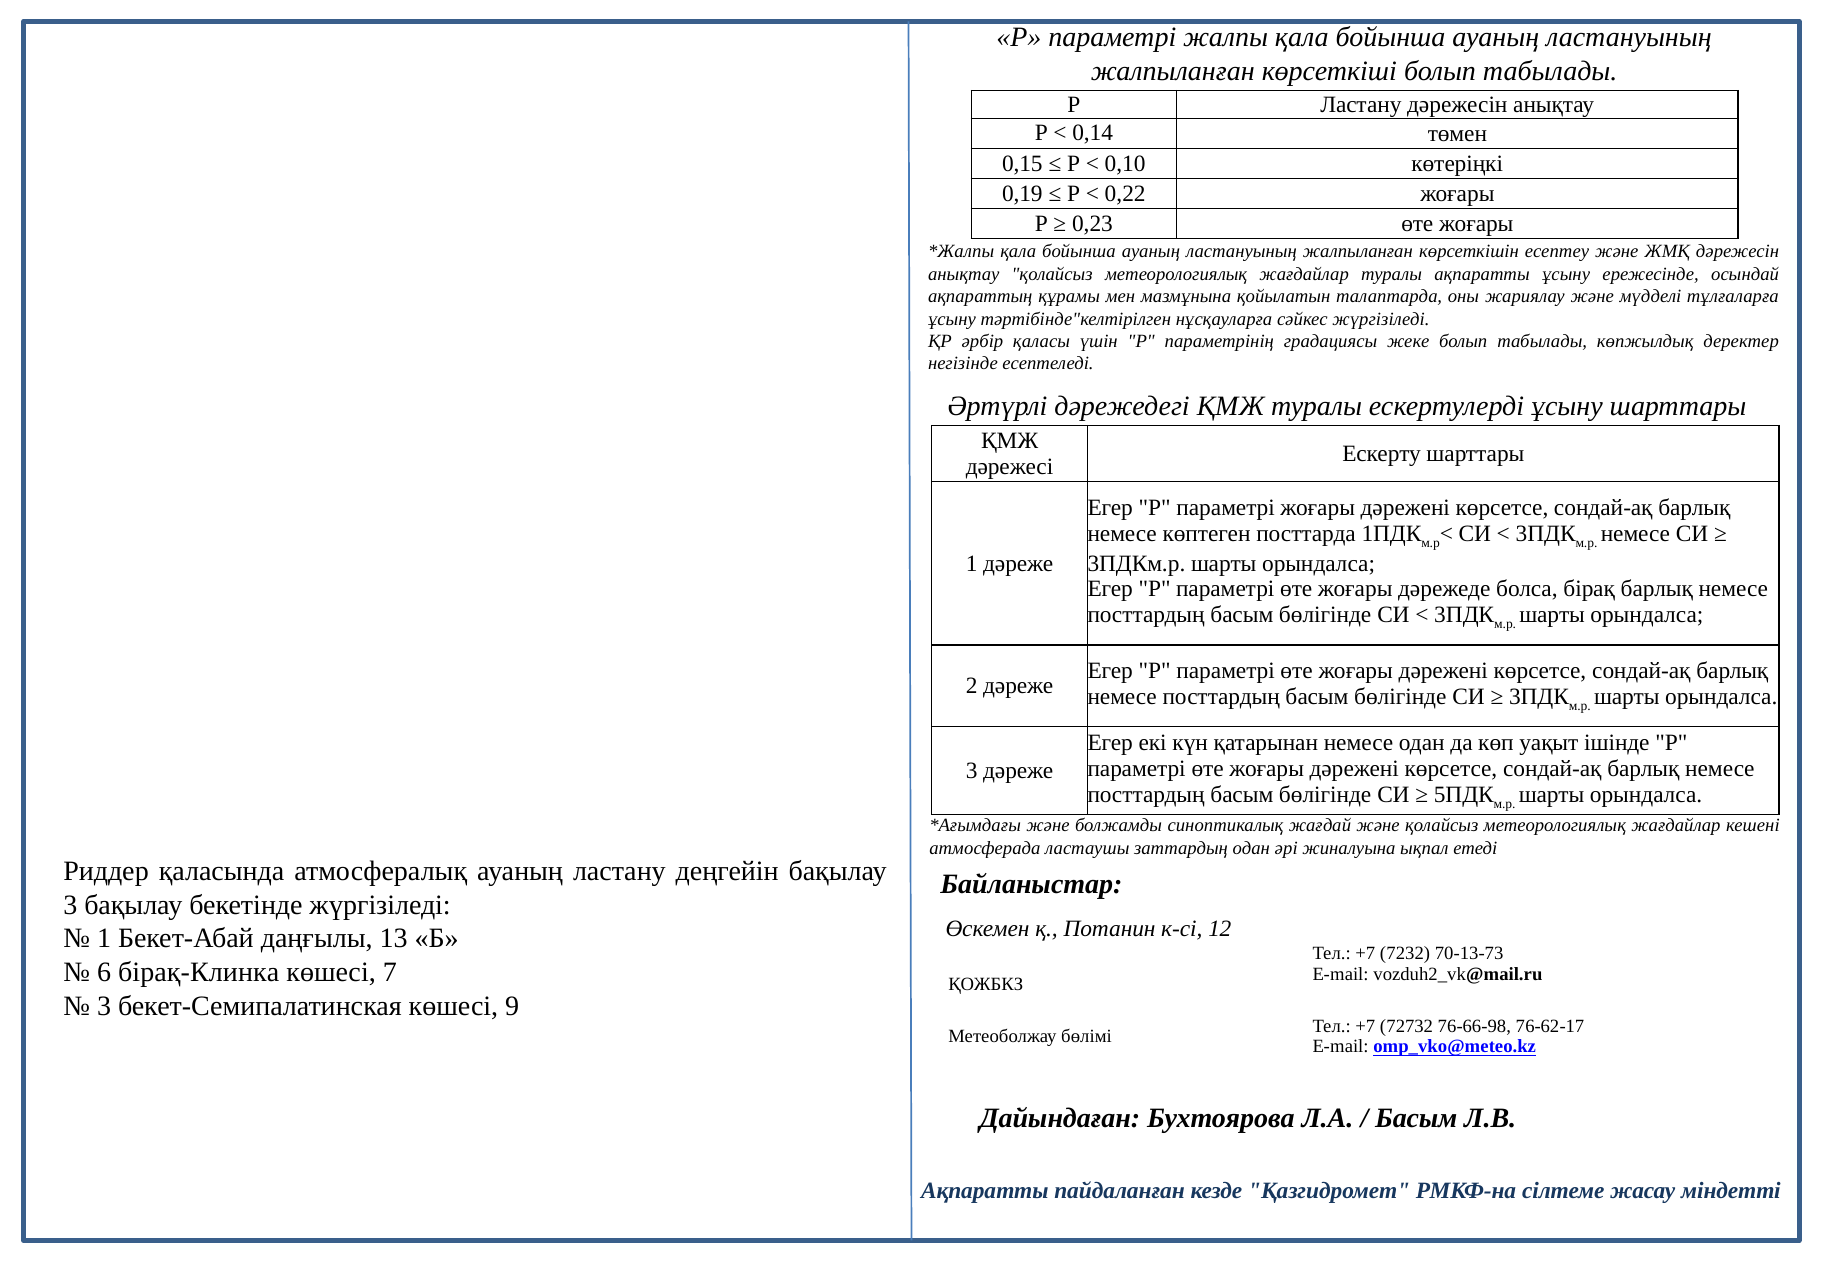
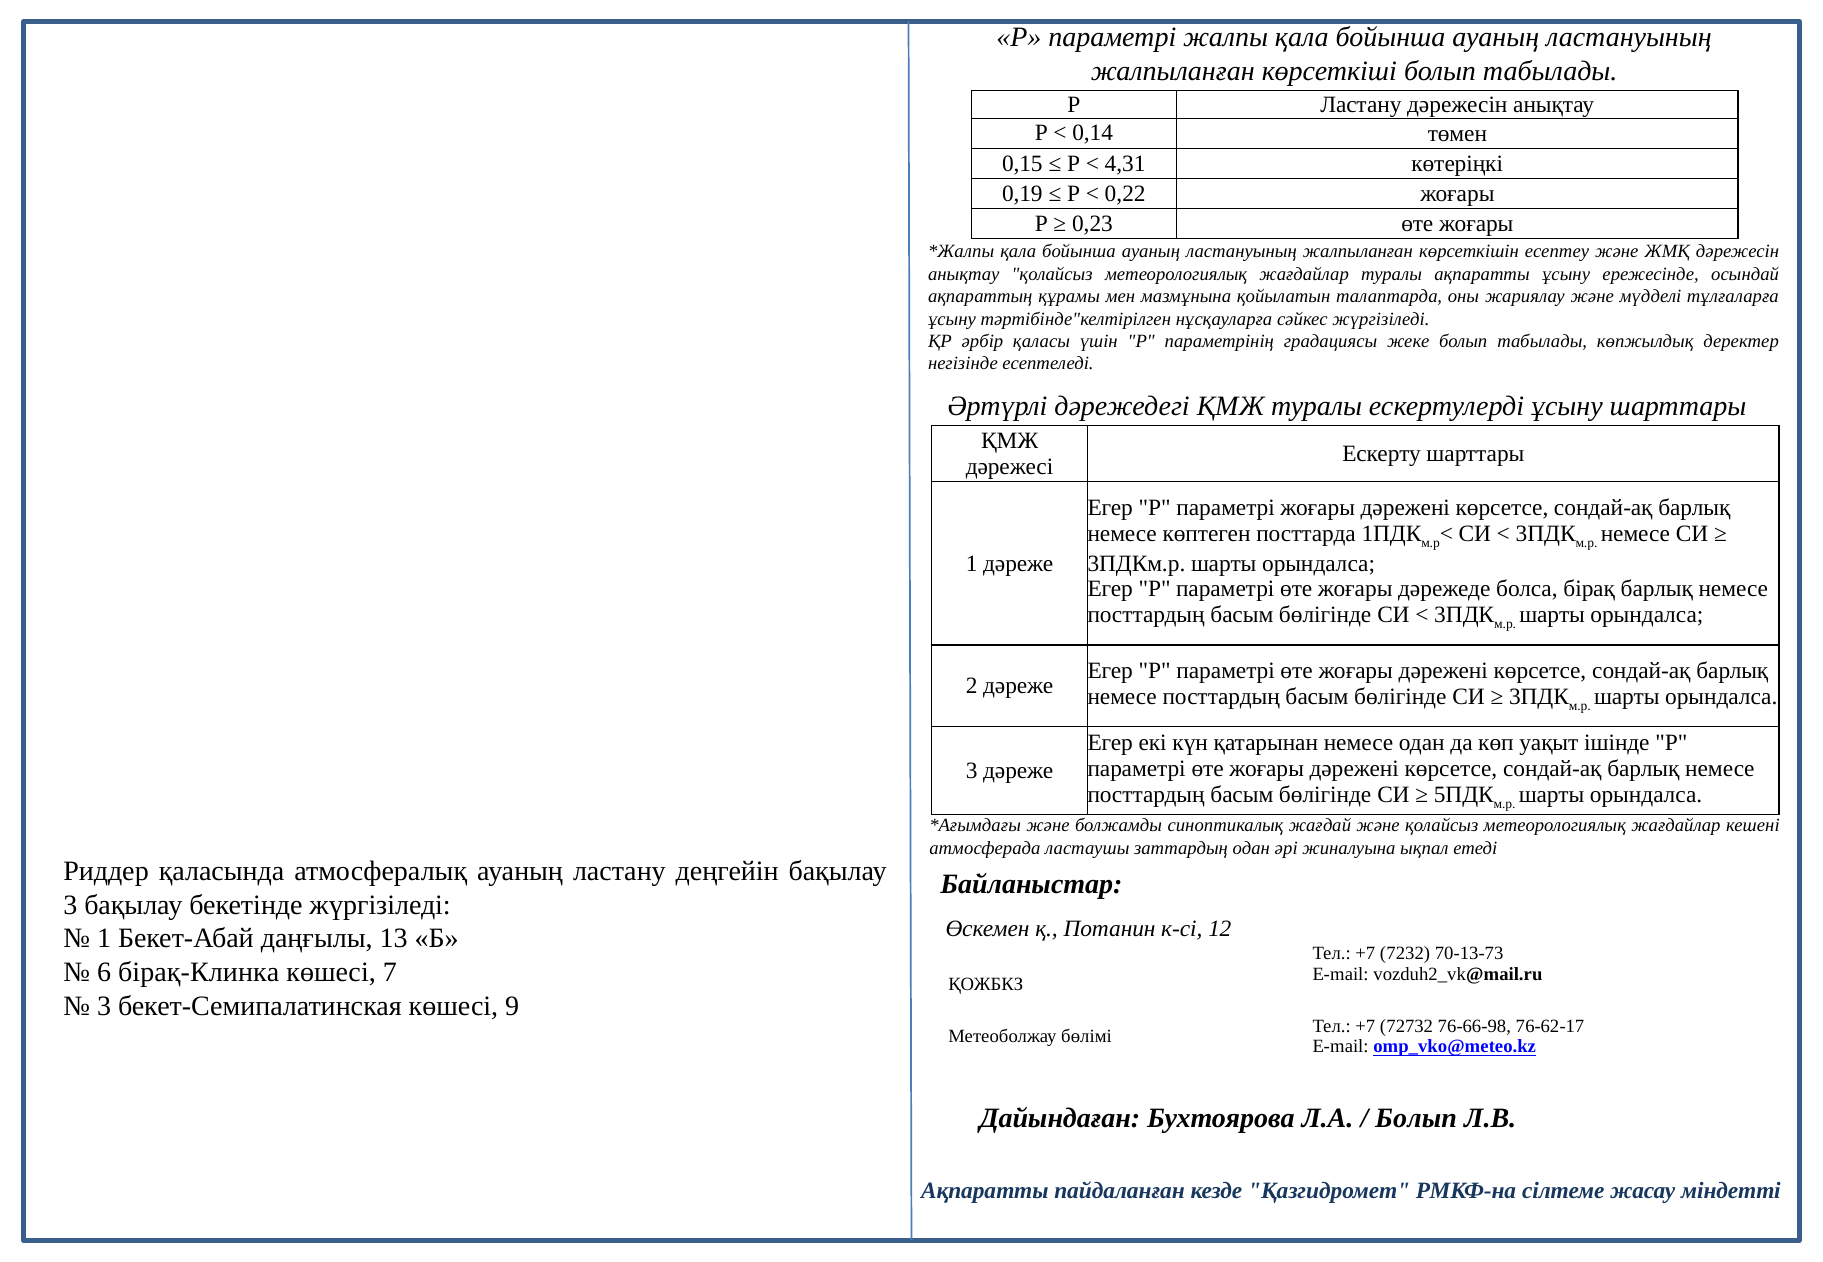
0,10: 0,10 -> 4,31 (1125, 163)
Басым: Басым -> Болып (1416, 1119)
